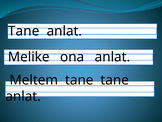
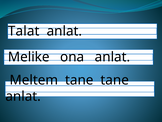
Tane: Tane -> Talat (24, 31)
